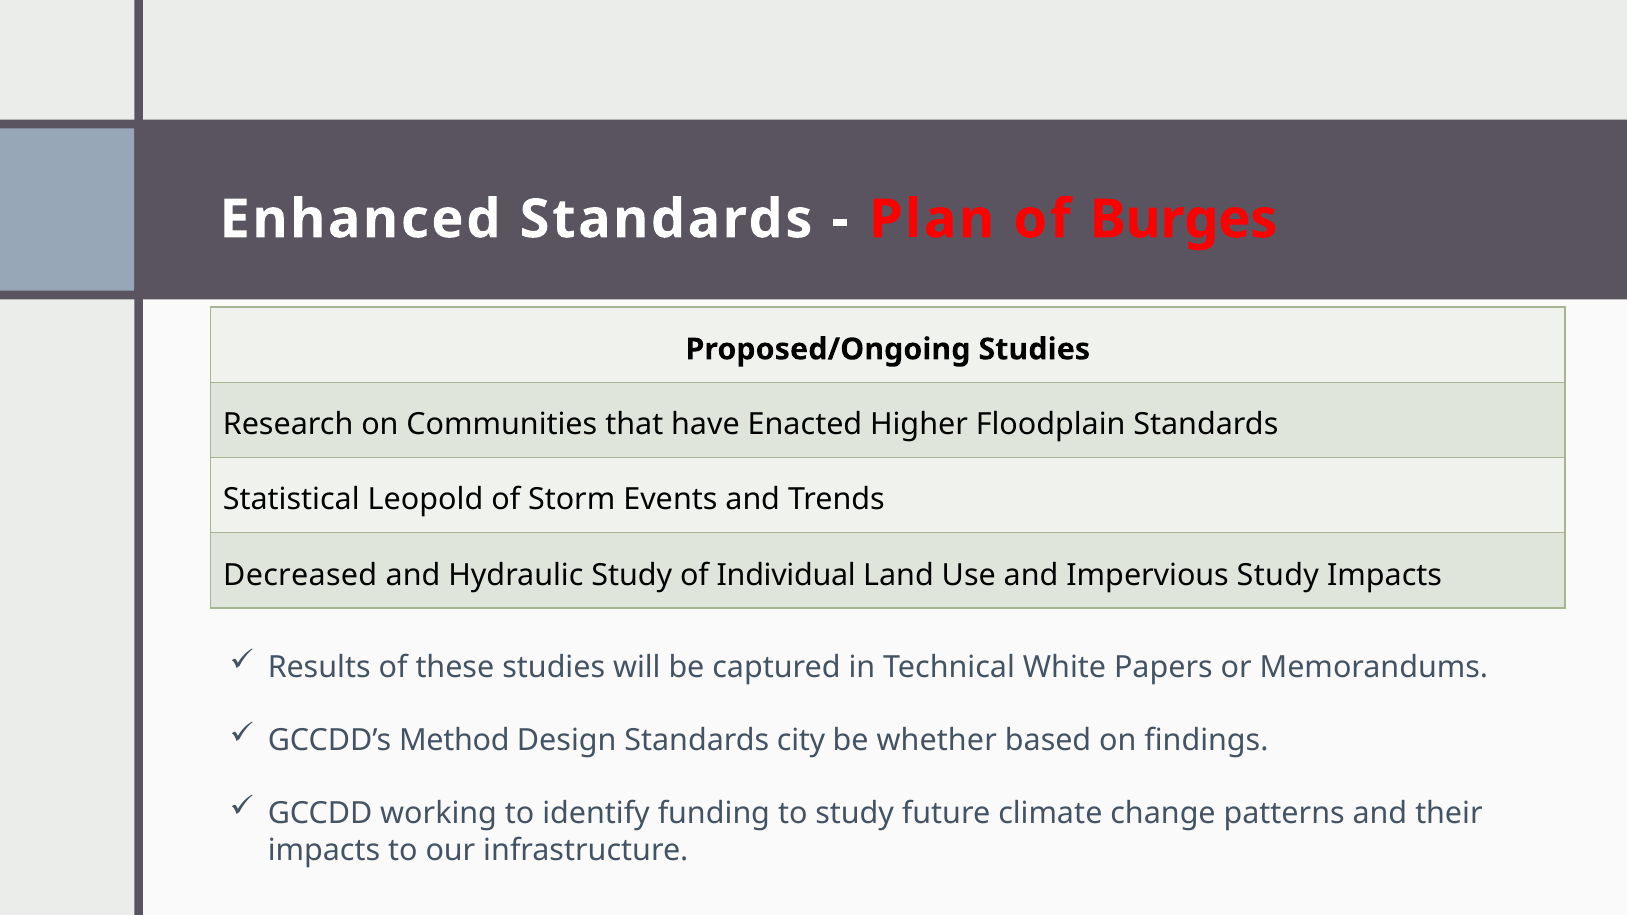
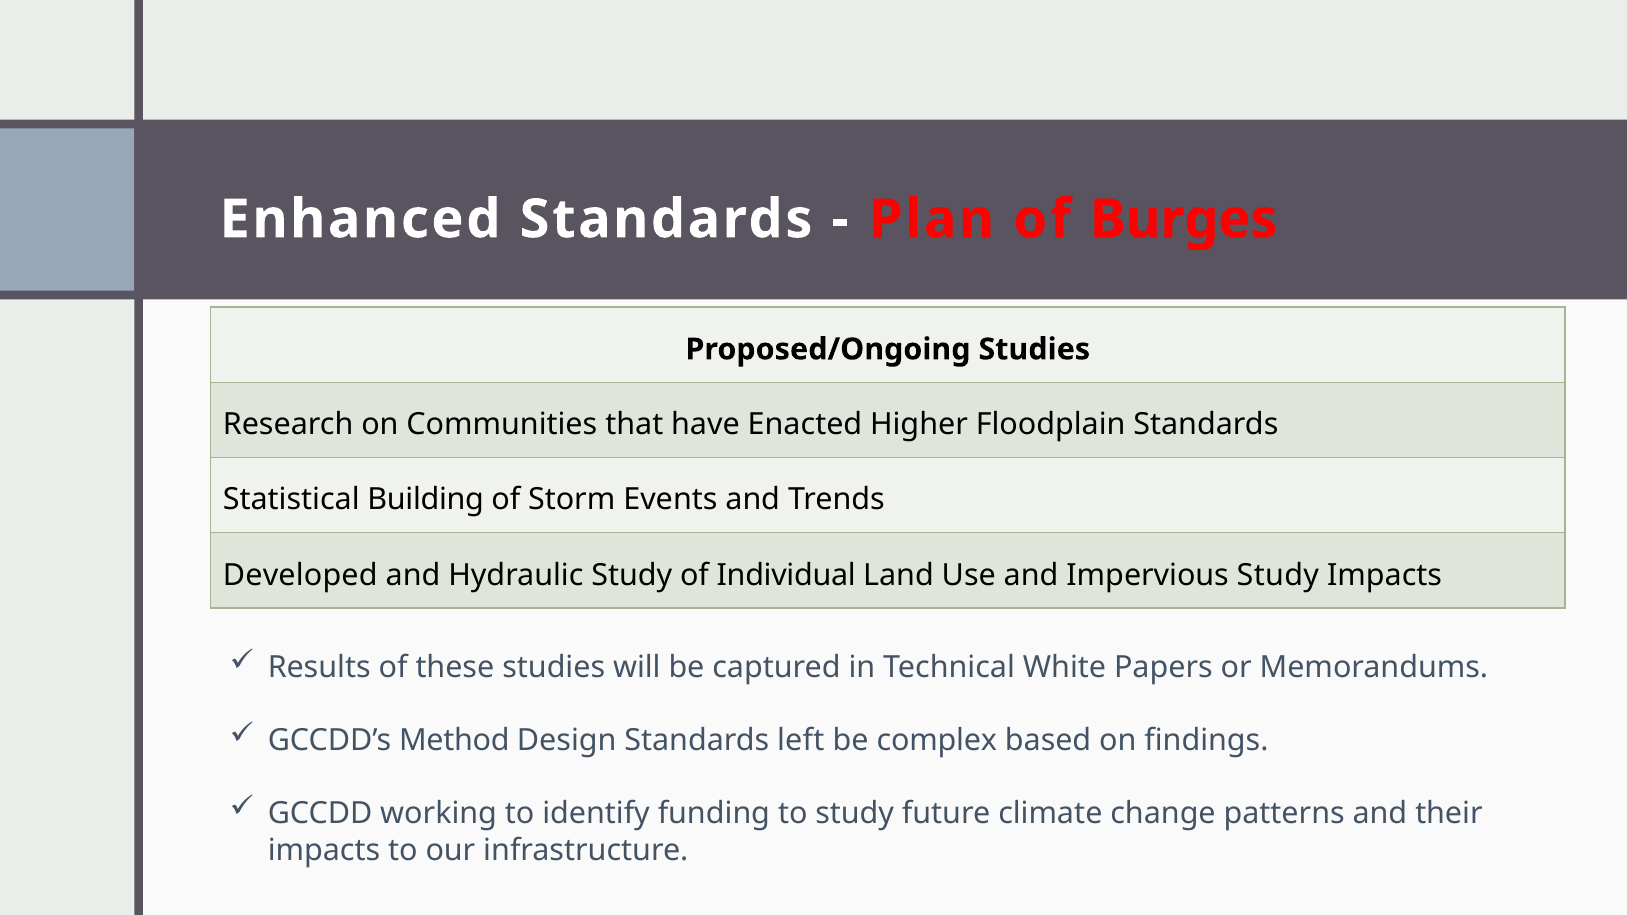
Leopold: Leopold -> Building (426, 500)
Decreased: Decreased -> Developed (300, 575)
city: city -> left (801, 741)
whether: whether -> complex (937, 741)
